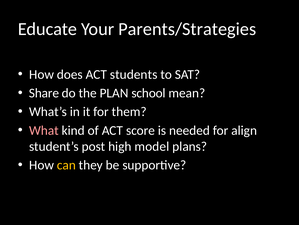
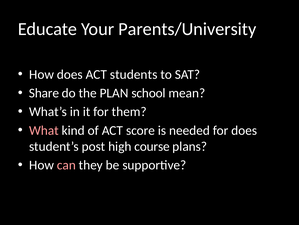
Parents/Strategies: Parents/Strategies -> Parents/University (187, 29)
for align: align -> does (244, 130)
model: model -> course (152, 146)
can colour: yellow -> pink (66, 165)
